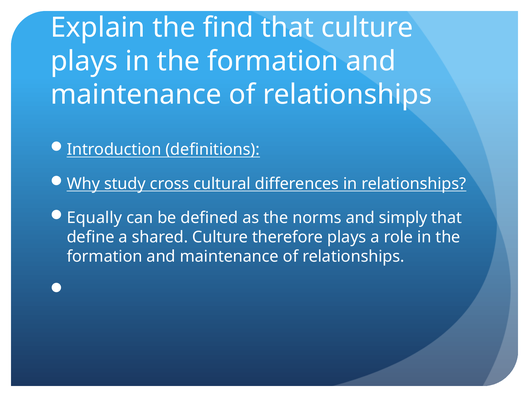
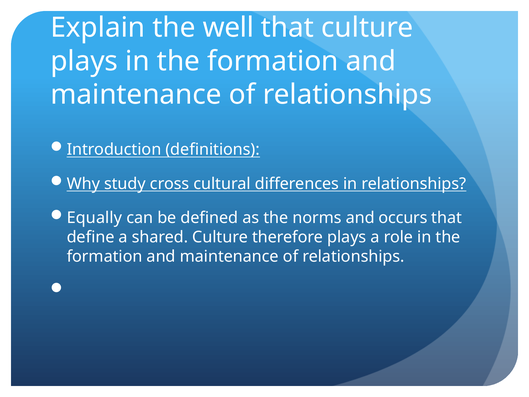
find: find -> well (228, 28)
simply: simply -> occurs (403, 218)
